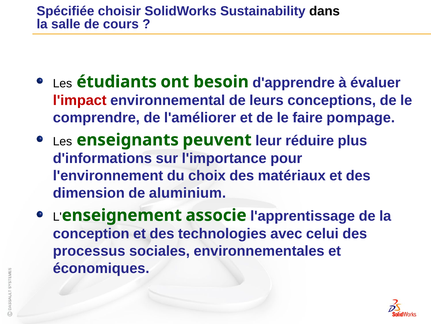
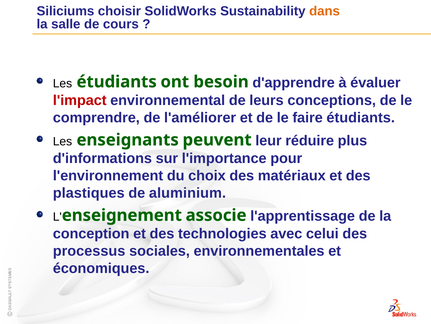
Spécifiée: Spécifiée -> Siliciums (65, 11)
dans colour: black -> orange (325, 11)
faire pompage: pompage -> étudiants (361, 117)
dimension: dimension -> plastiques (89, 193)
